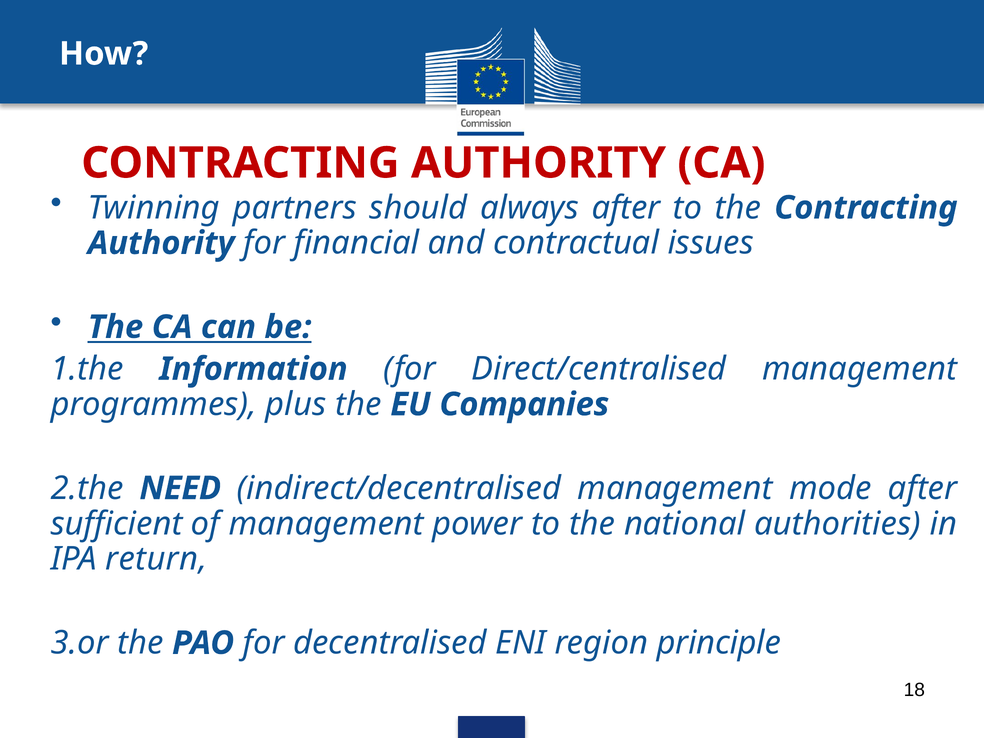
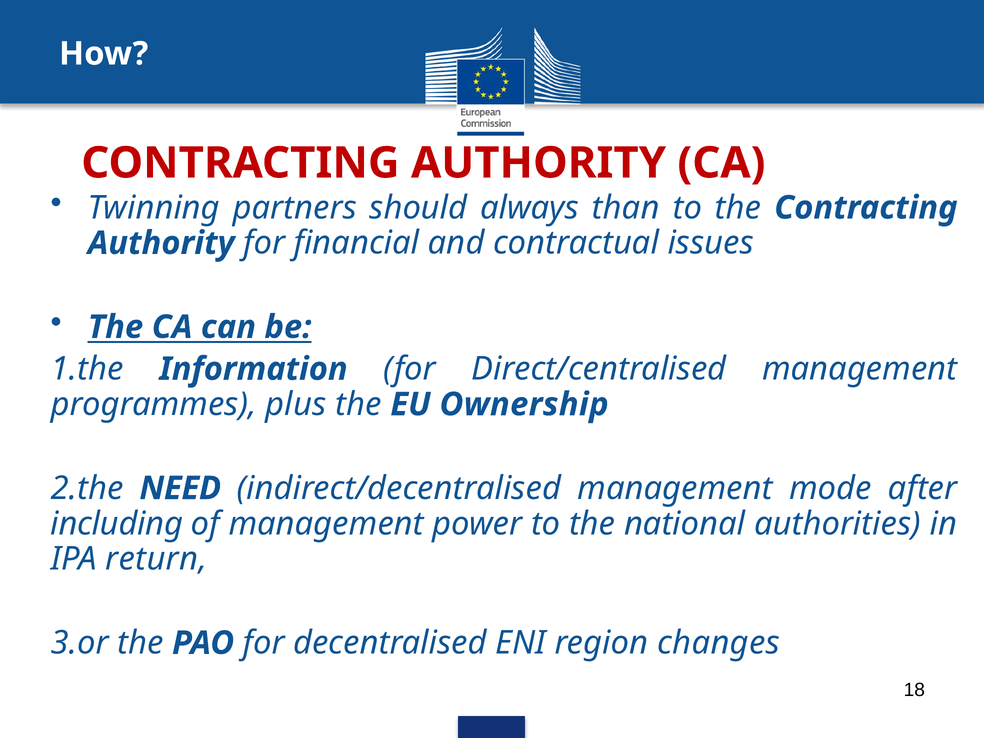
always after: after -> than (626, 208)
Companies: Companies -> Ownership (524, 404)
sufficient: sufficient -> including (117, 524)
principle: principle -> changes (719, 643)
